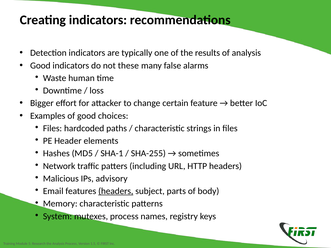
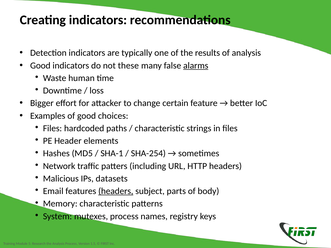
alarms underline: none -> present (196, 66)
SHA-255: SHA-255 -> SHA-254 (148, 154)
advisory: advisory -> datasets (112, 179)
